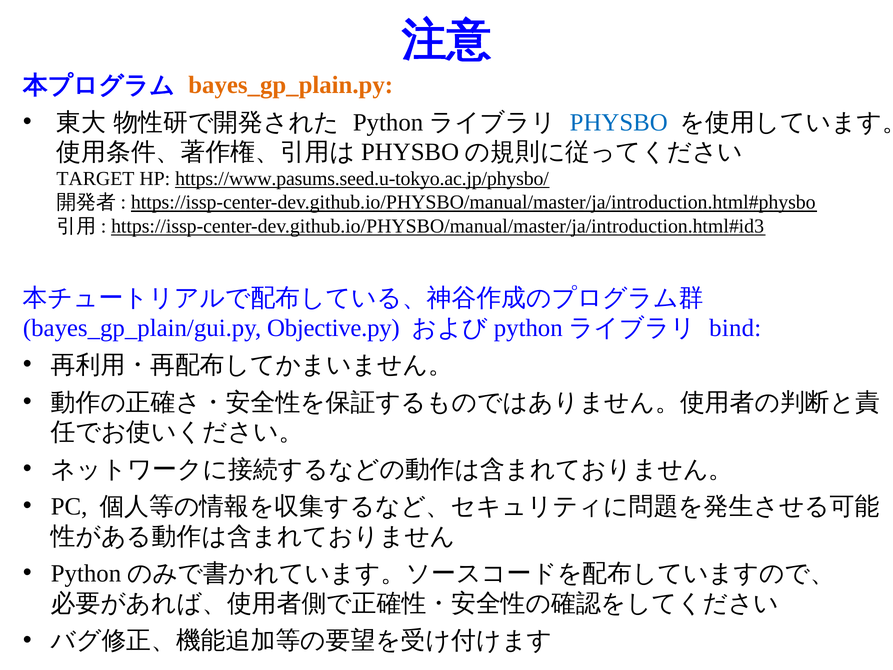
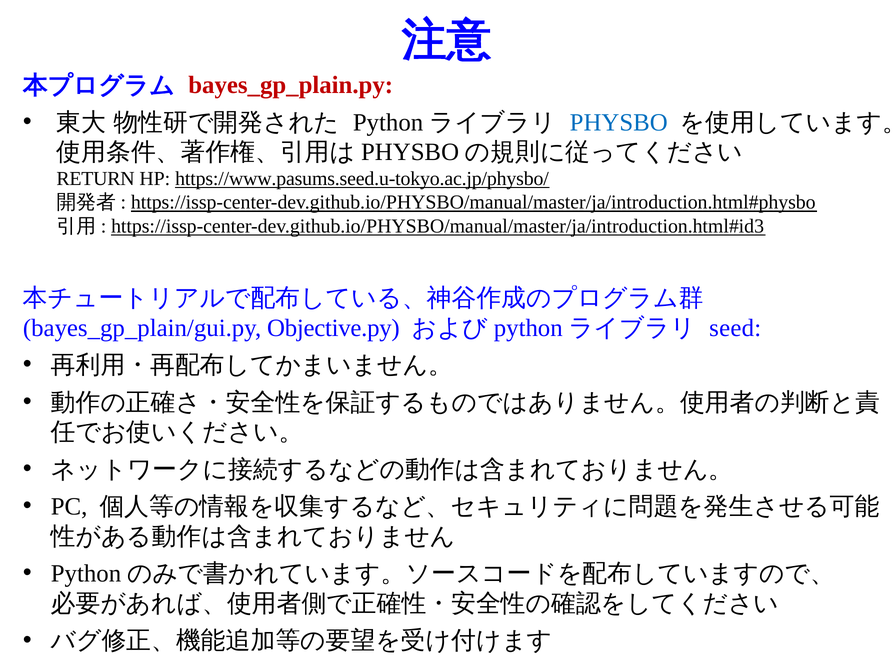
bayes_gp_plain.py colour: orange -> red (291, 85)
TARGET: TARGET -> RETURN (96, 179)
bind: bind -> seed (735, 328)
